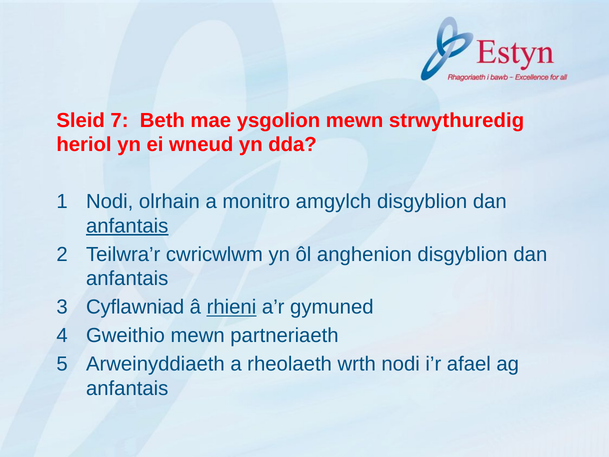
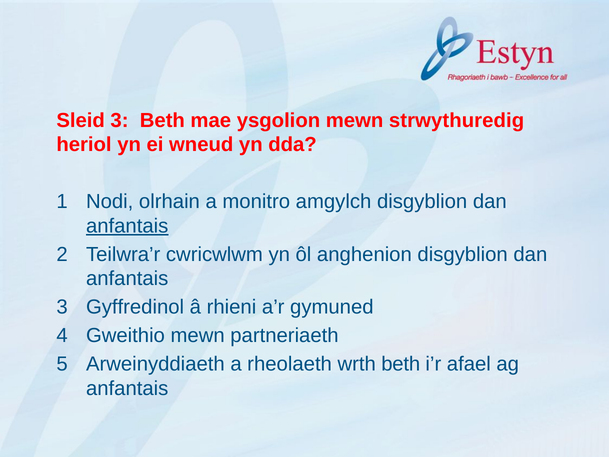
Sleid 7: 7 -> 3 (119, 120)
Cyflawniad: Cyflawniad -> Gyffredinol (135, 307)
rhieni underline: present -> none (231, 307)
wrth nodi: nodi -> beth (401, 364)
